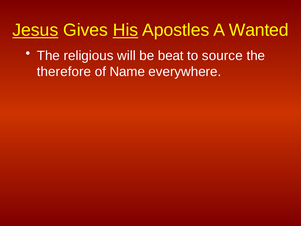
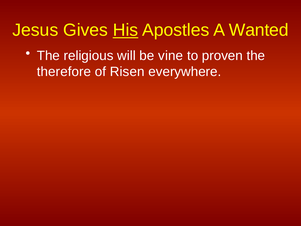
Jesus underline: present -> none (35, 30)
beat: beat -> vine (171, 56)
source: source -> proven (222, 56)
Name: Name -> Risen (127, 72)
